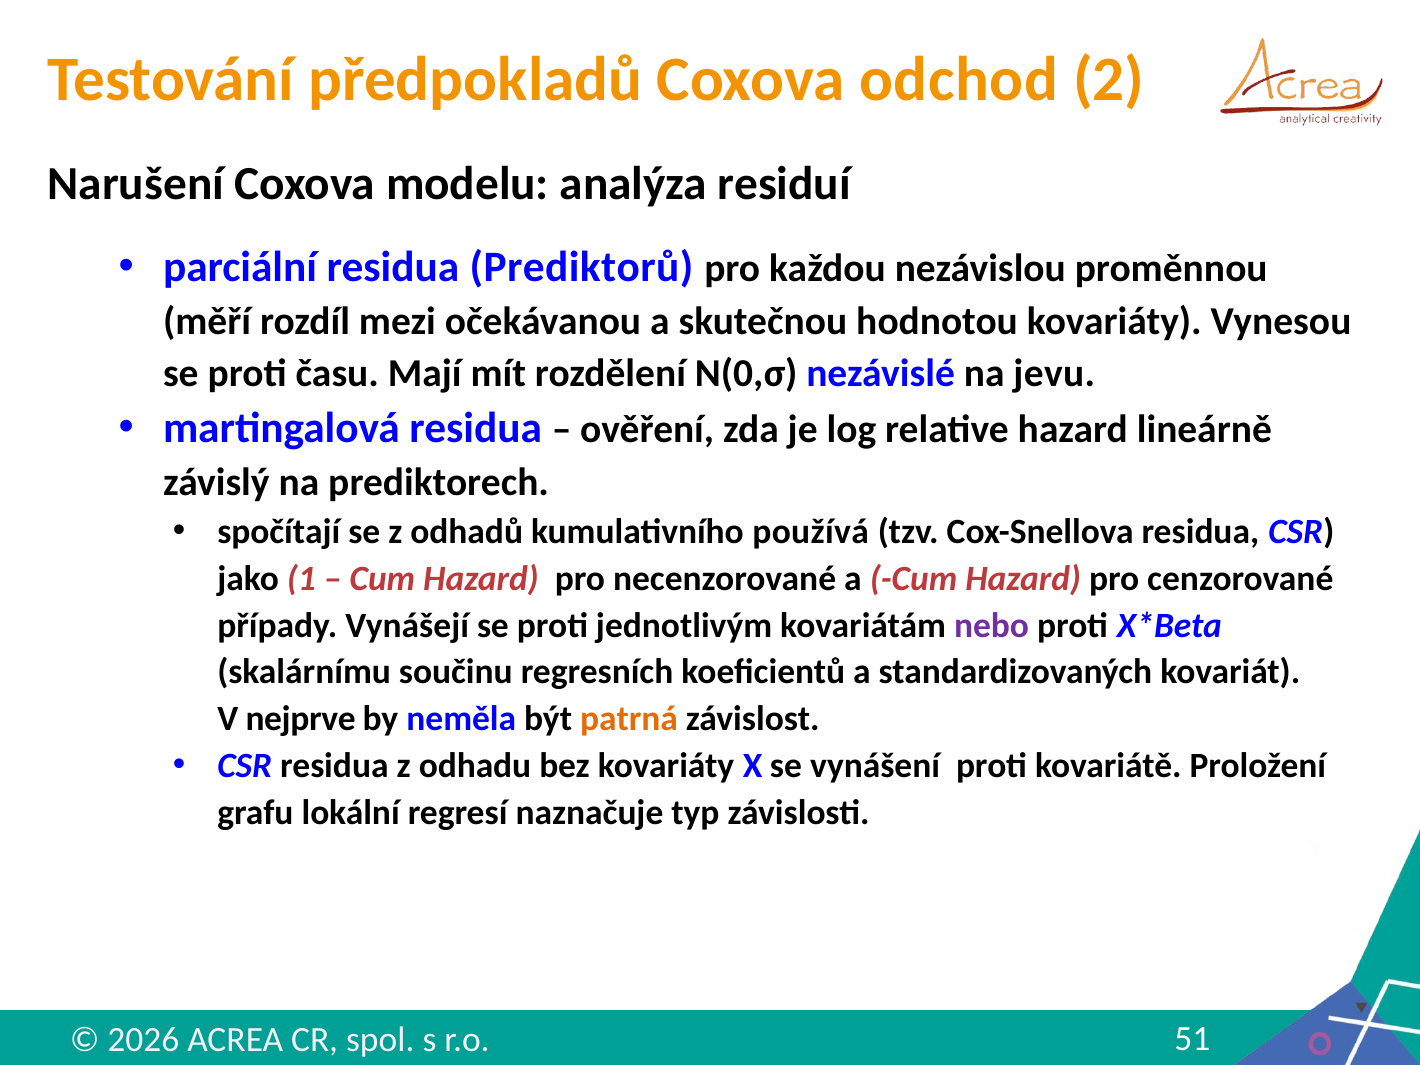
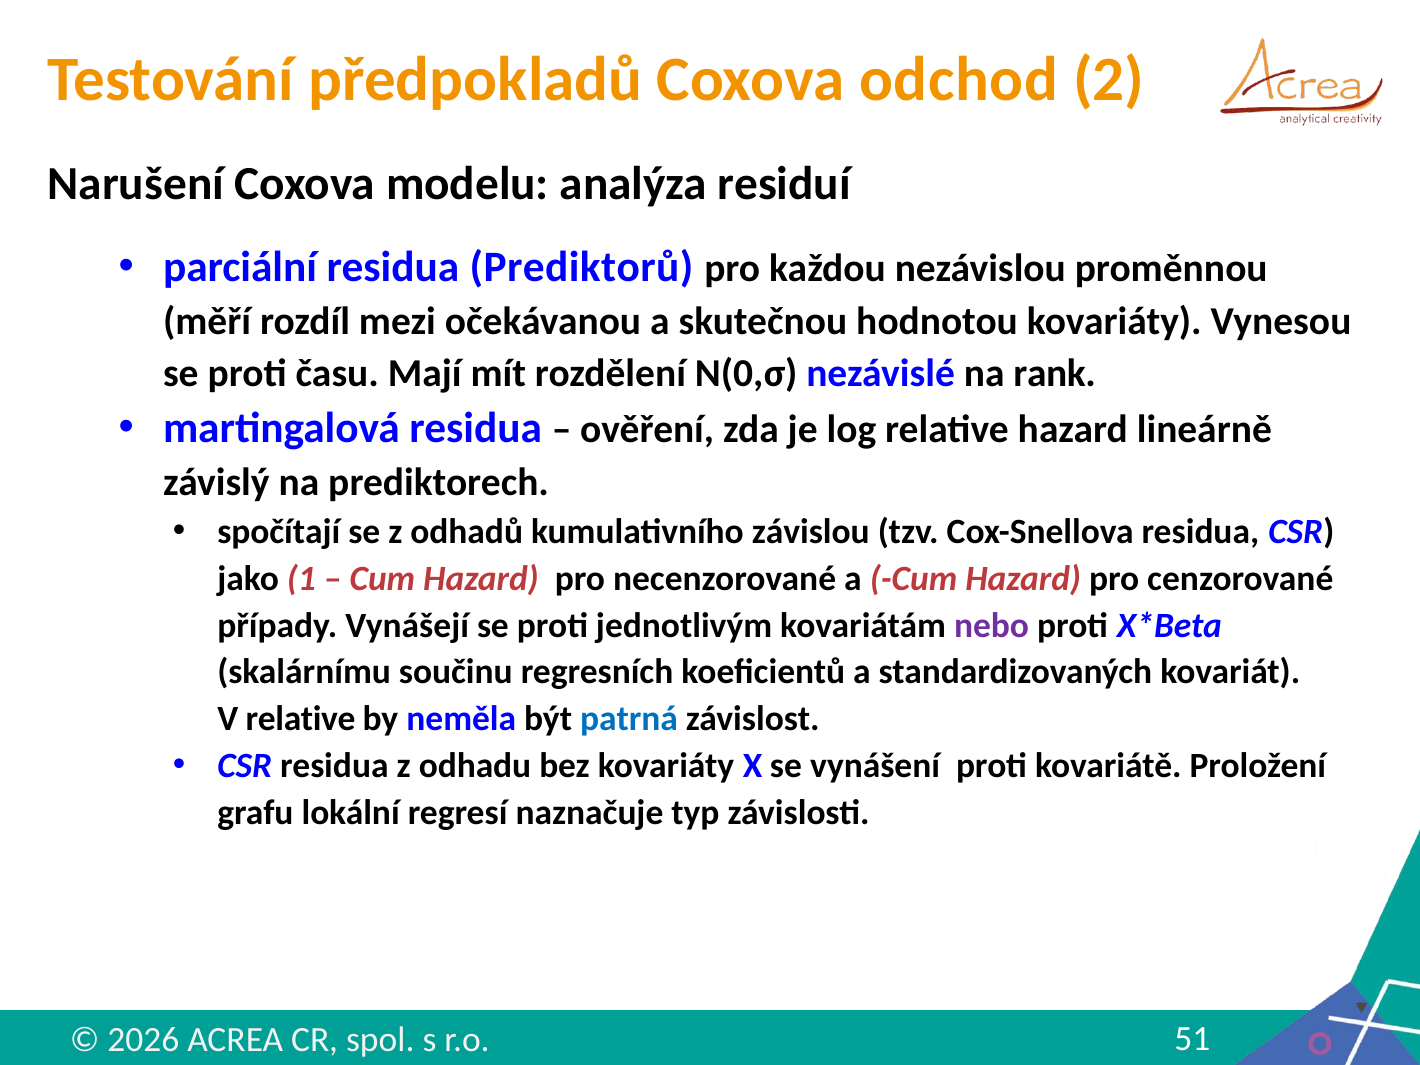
jevu: jevu -> rank (1055, 373)
používá: používá -> závislou (811, 532)
V nejprve: nejprve -> relative (301, 719)
patrná colour: orange -> blue (629, 719)
